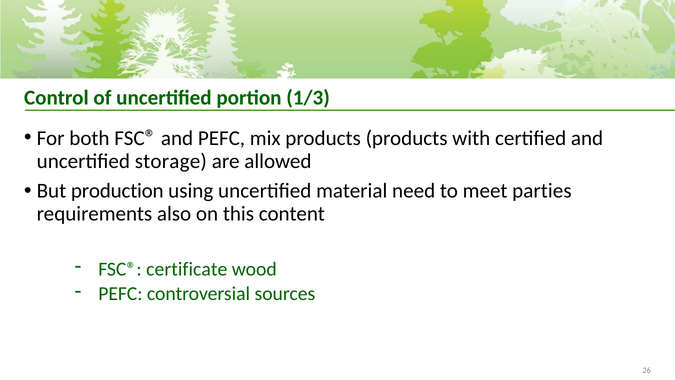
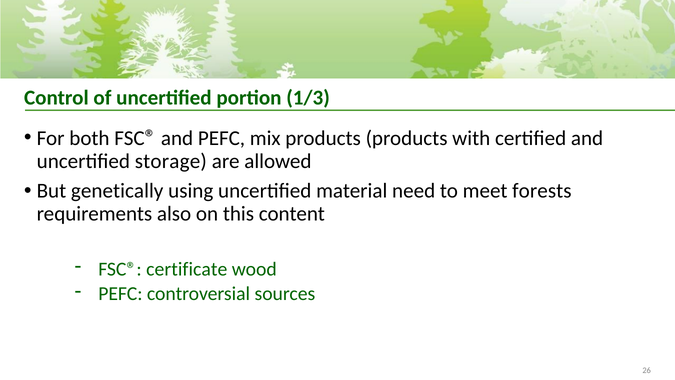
production: production -> genetically (117, 191)
parties: parties -> forests (542, 191)
